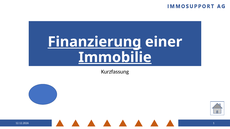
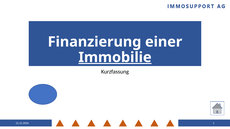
Finanzierung underline: present -> none (95, 42)
